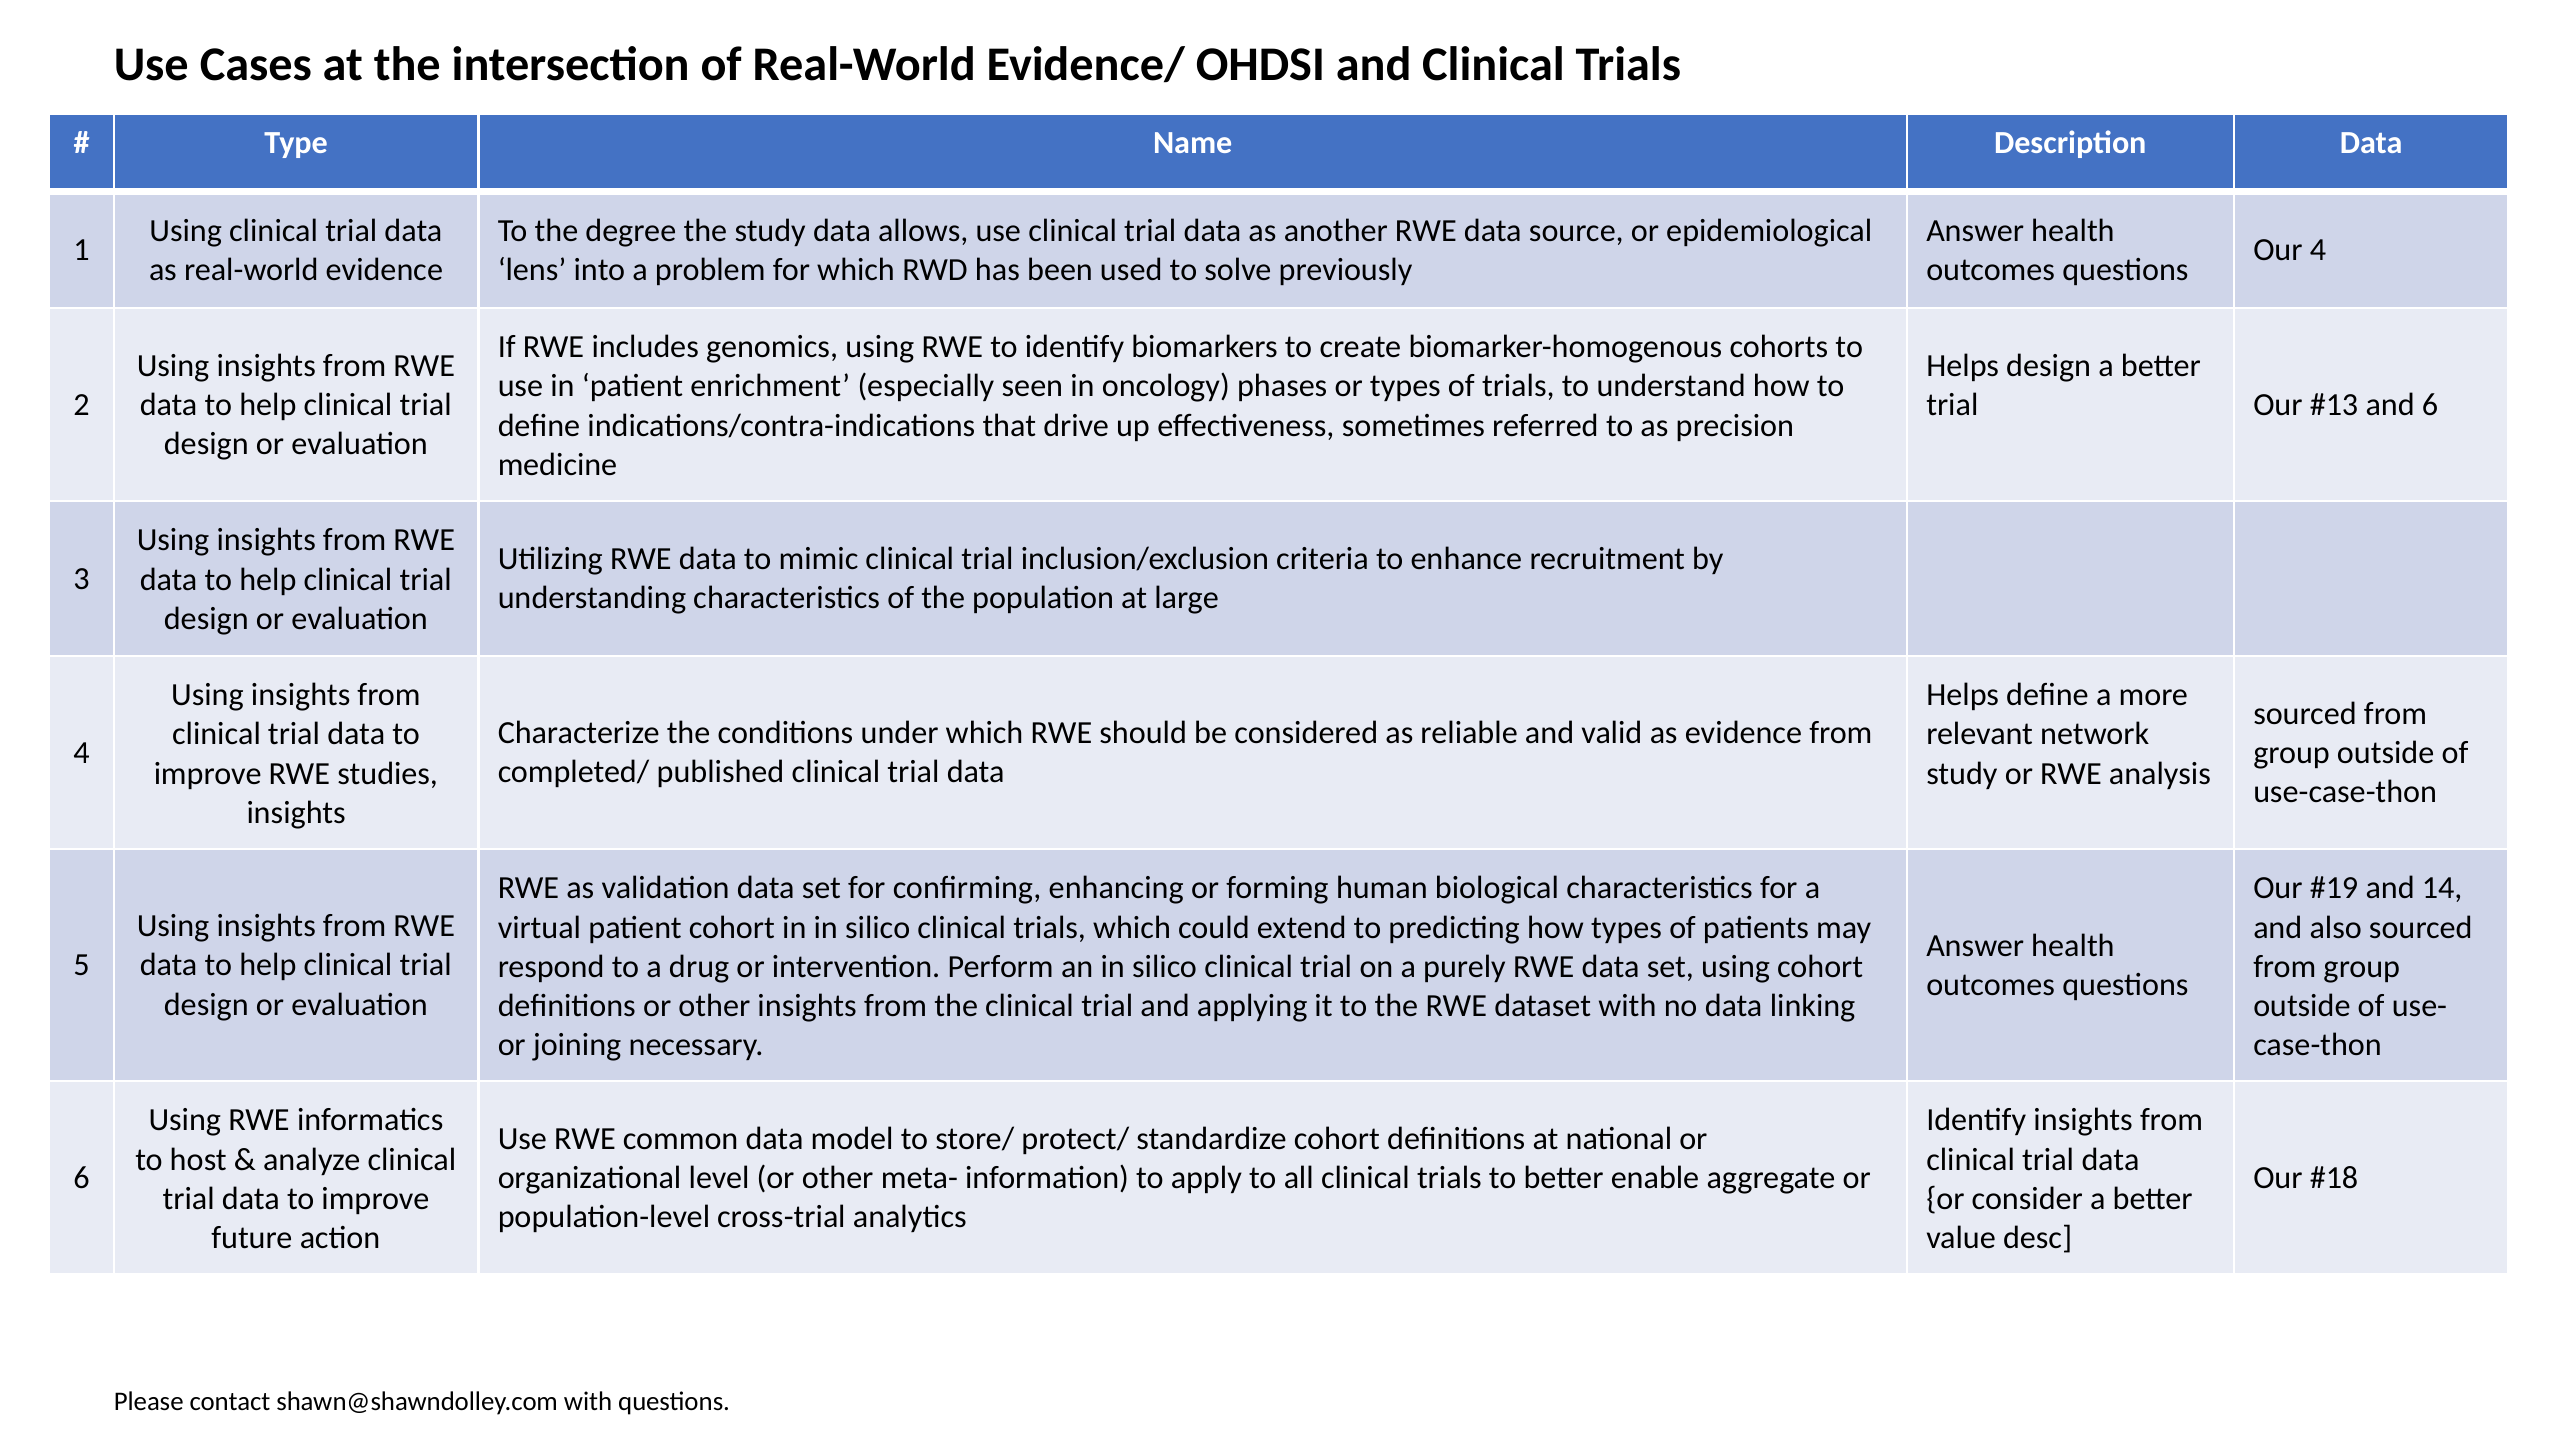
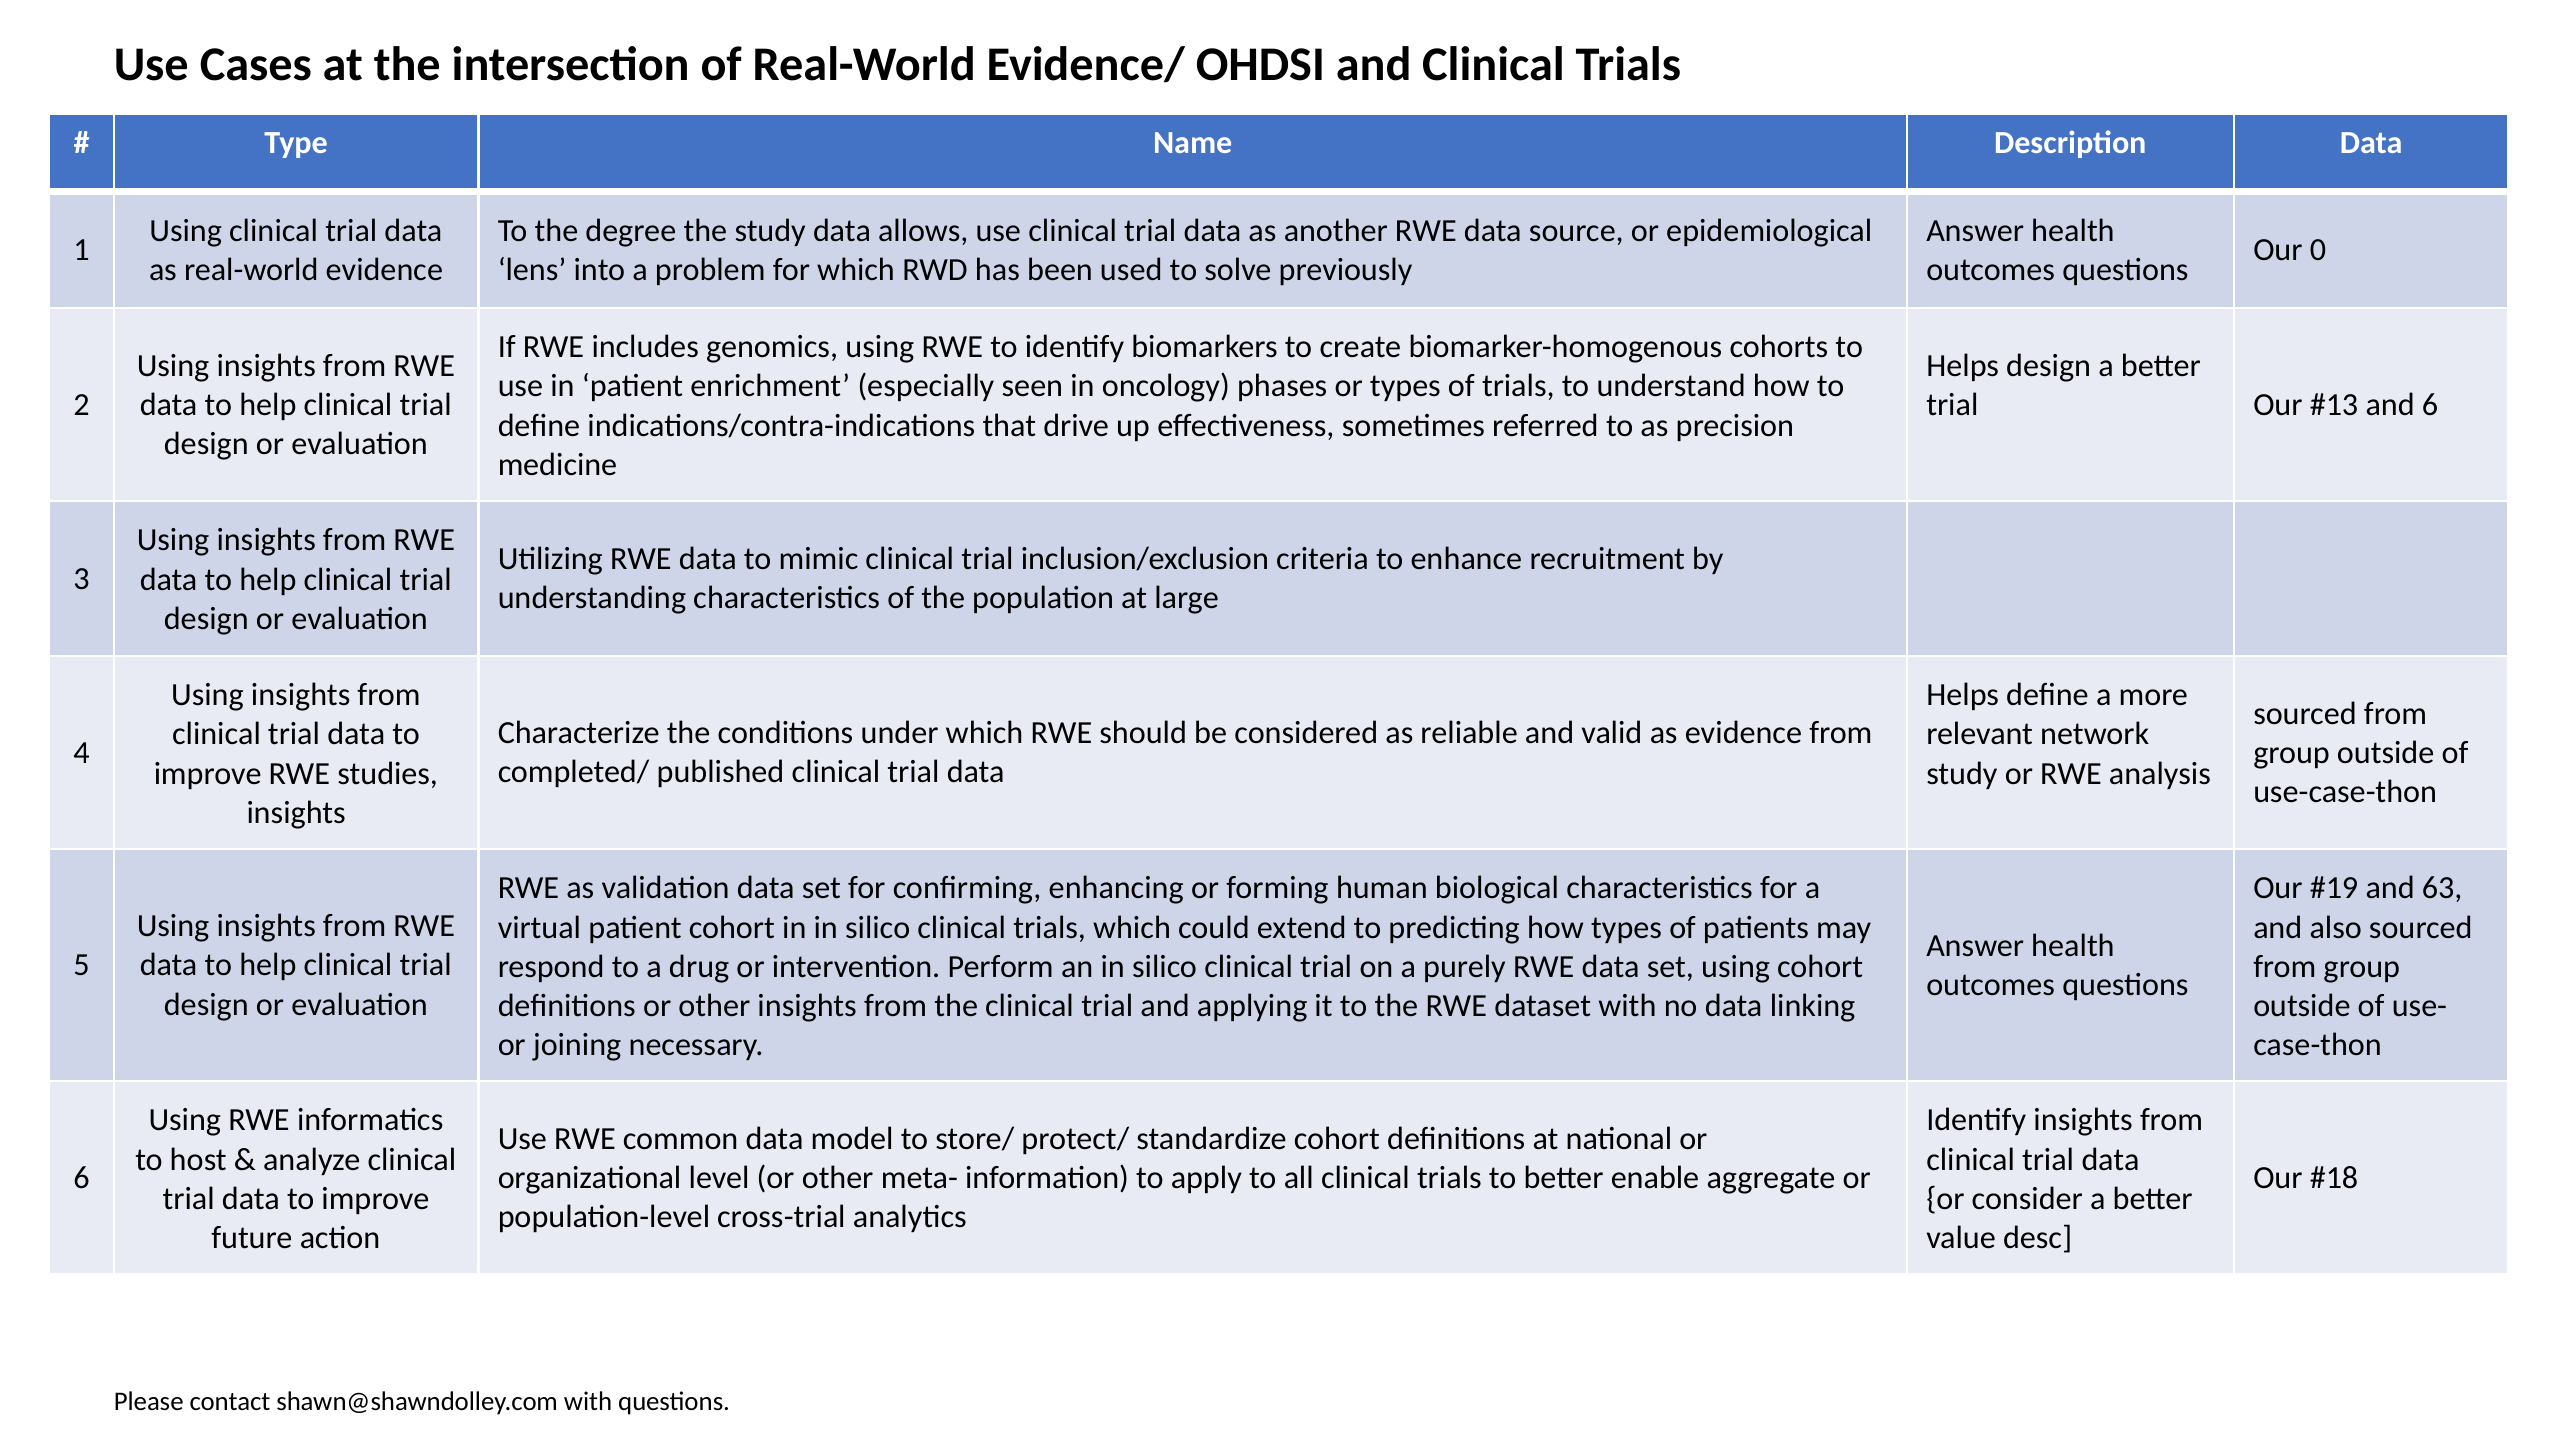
Our 4: 4 -> 0 (2318, 250)
14: 14 -> 63 (2442, 888)
